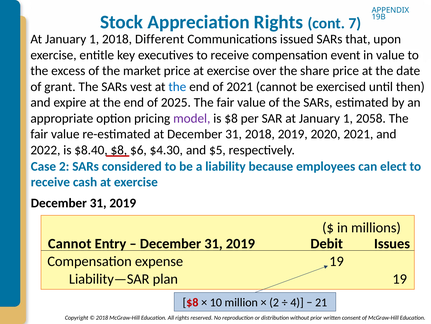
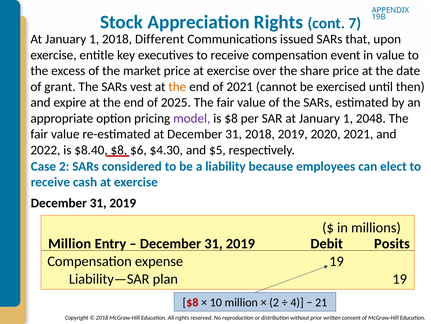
the colour: blue -> orange (177, 86)
2058: 2058 -> 2048 (371, 118)
Cannot: Cannot -> Million (70, 243)
Issues: Issues -> Posits (392, 243)
